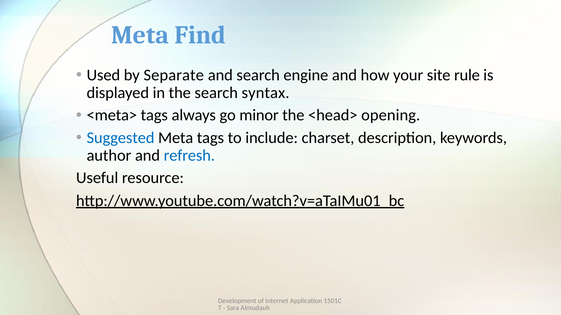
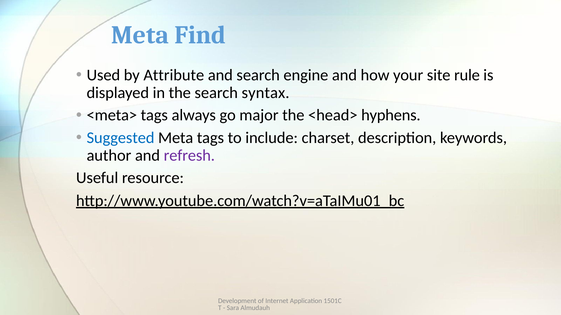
Separate: Separate -> Attribute (174, 75)
minor: minor -> major (259, 115)
opening: opening -> hyphens (391, 115)
refresh colour: blue -> purple (189, 156)
